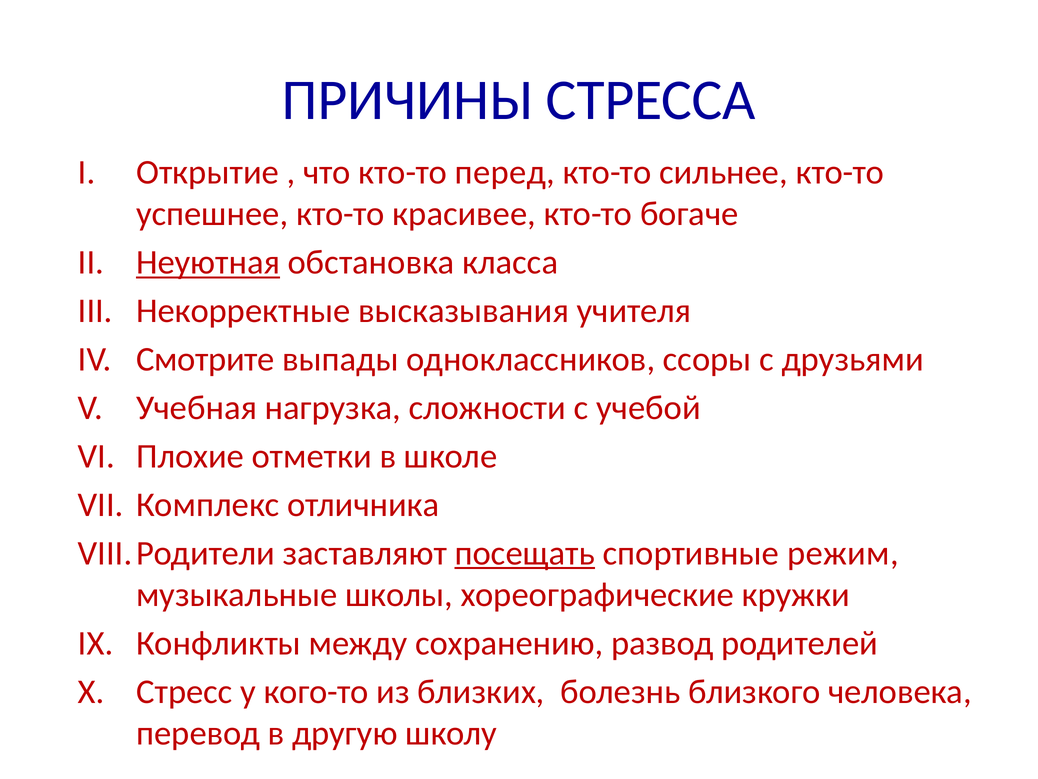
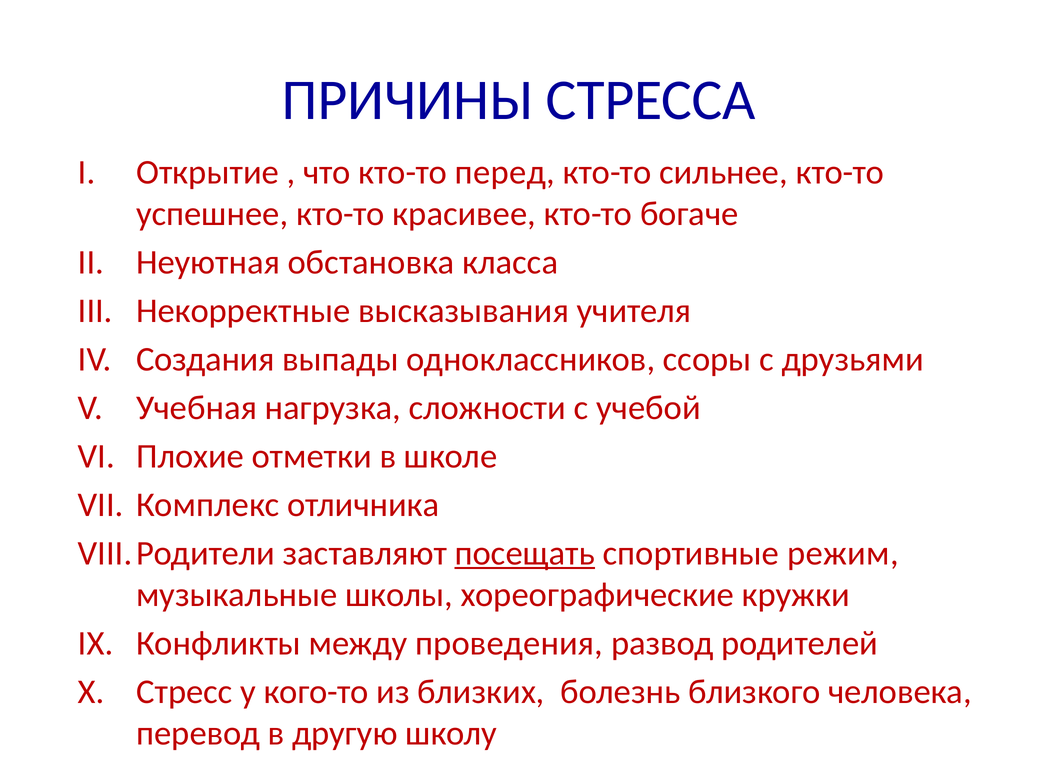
Неуютная underline: present -> none (208, 262)
Смотрите: Смотрите -> Создания (205, 359)
сохранению: сохранению -> проведения (509, 643)
